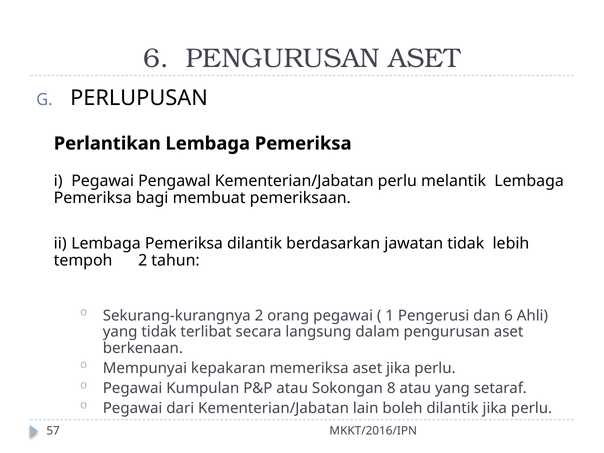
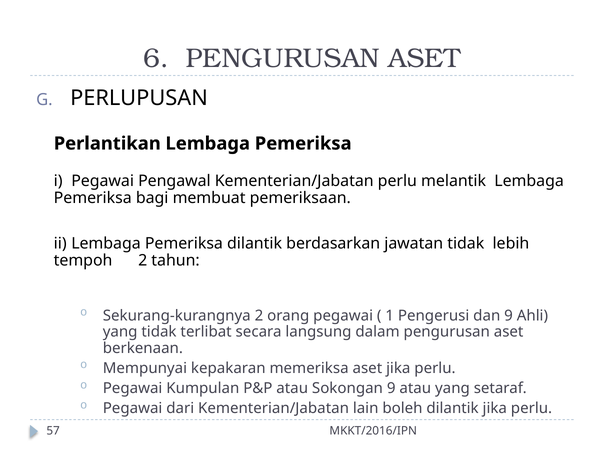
dan 6: 6 -> 9 (509, 316)
Sokongan 8: 8 -> 9 (391, 388)
